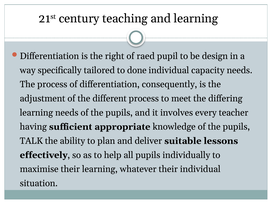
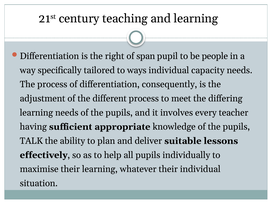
raed: raed -> span (146, 56)
design: design -> people (215, 56)
done: done -> ways (137, 70)
